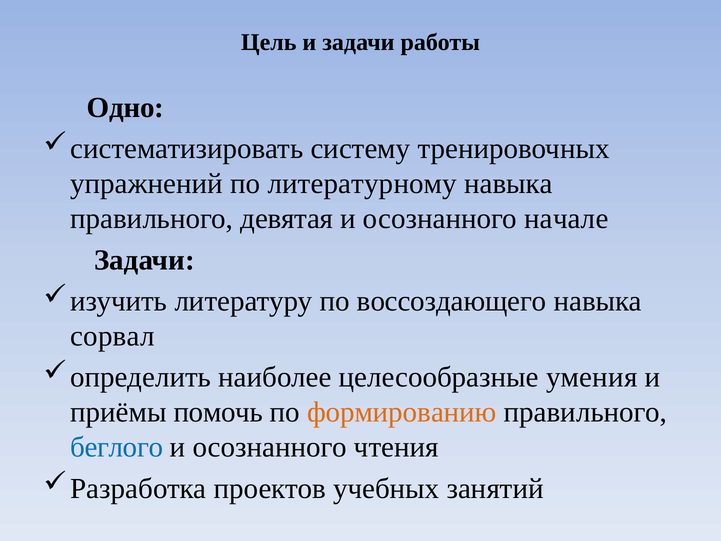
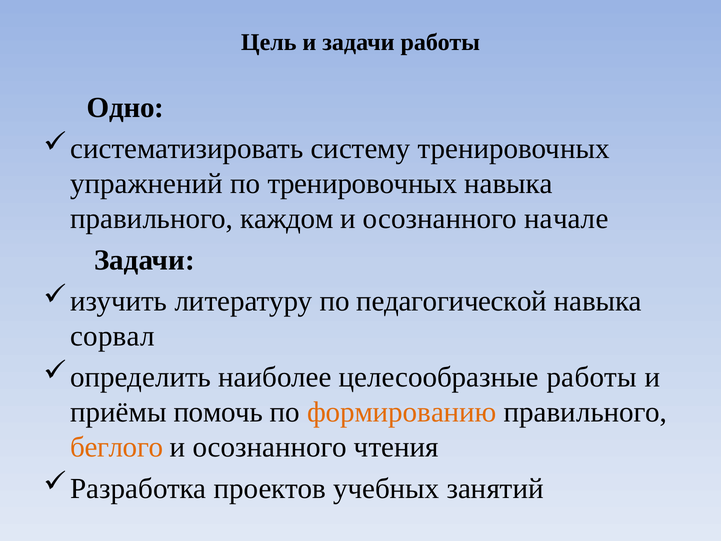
по литературному: литературному -> тренировочных (362, 184)
девятая: девятая -> каждом (287, 219)
воссоздающего: воссоздающего -> педагогической (452, 301)
целесообразные умения: умения -> работы (592, 377)
беглого colour: blue -> orange (117, 447)
